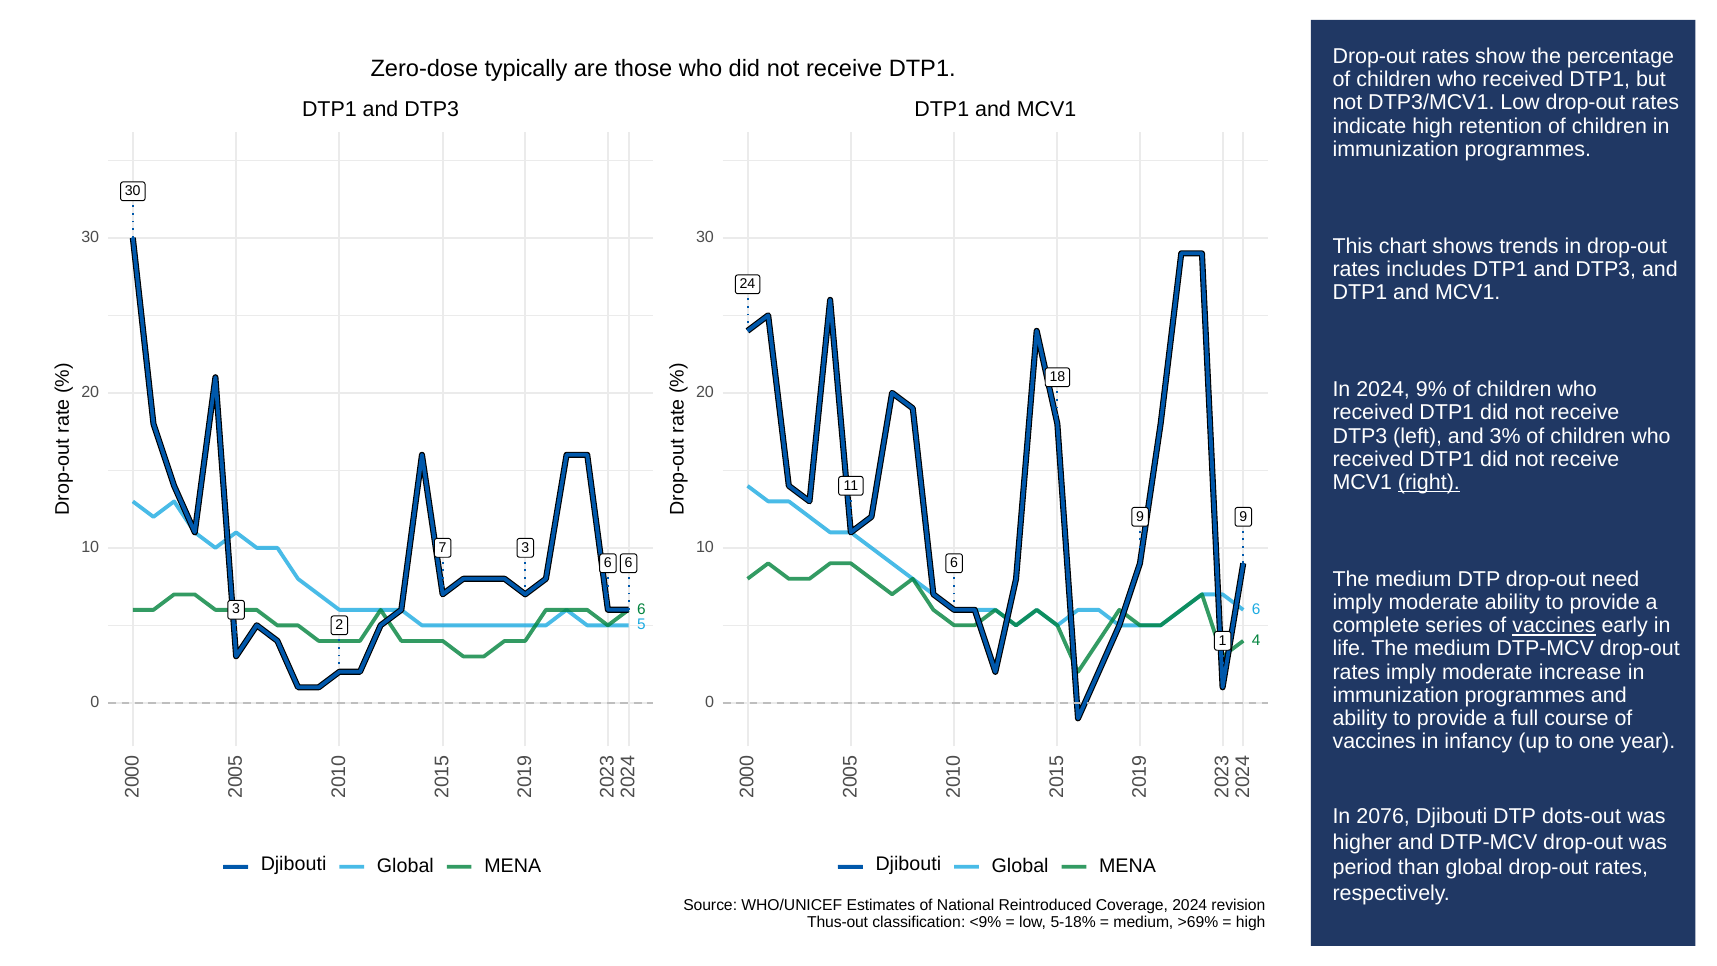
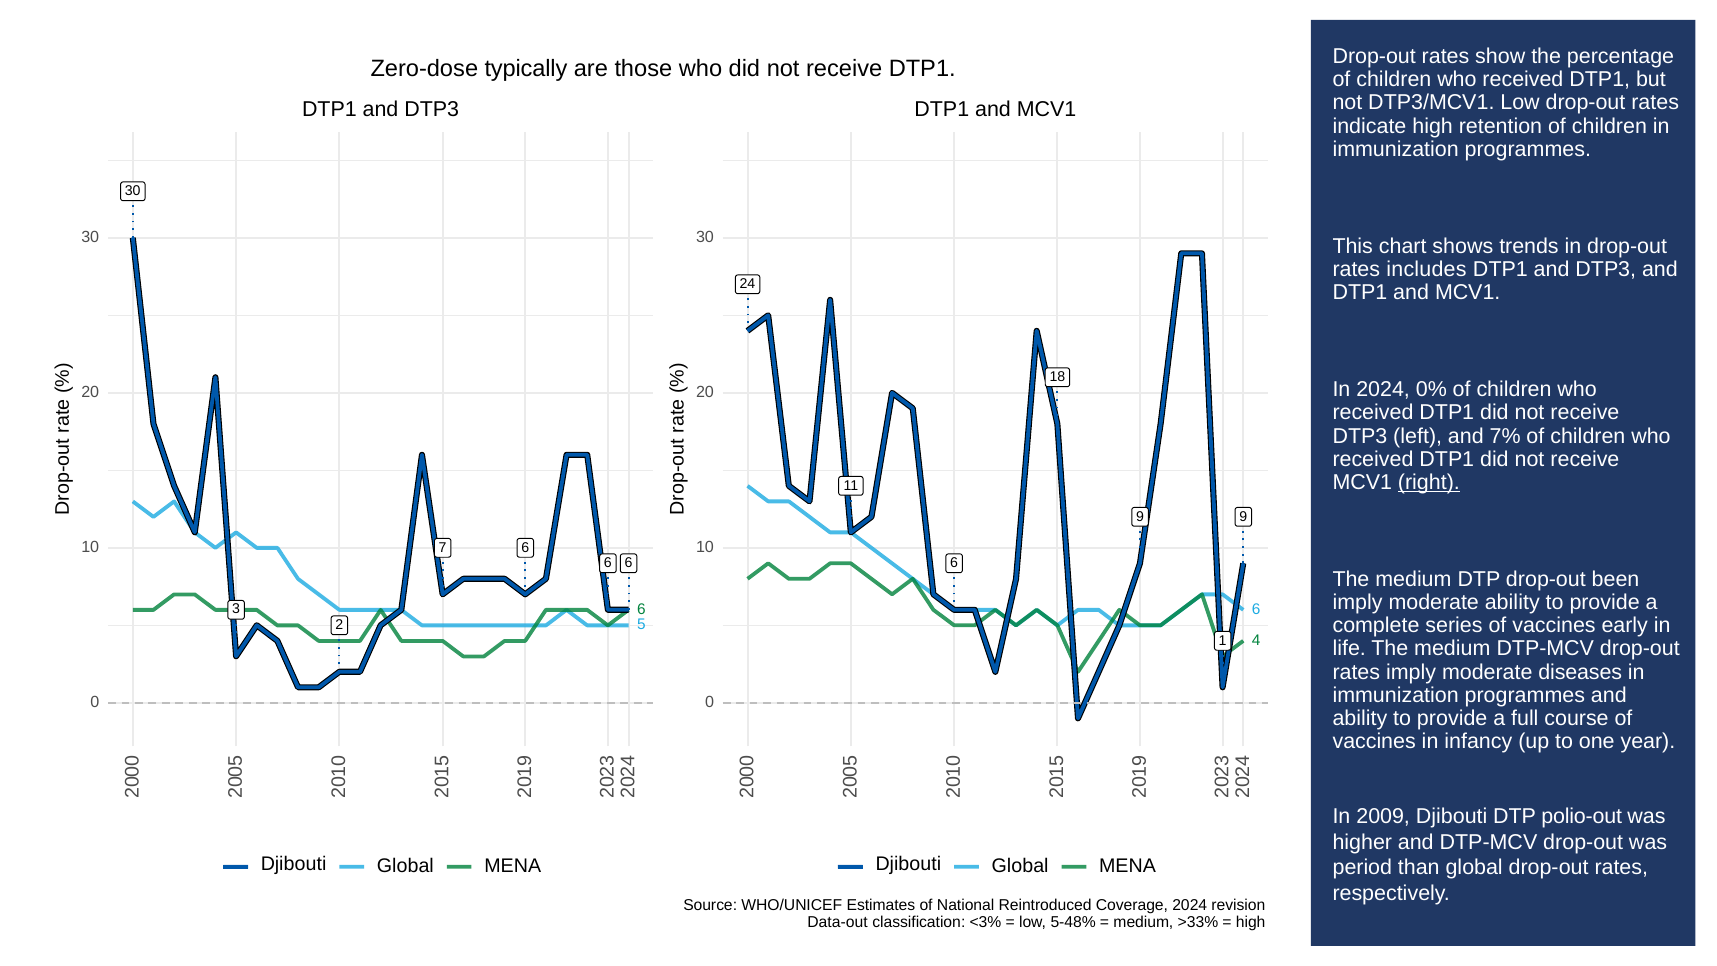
9%: 9% -> 0% (1431, 390)
3%: 3% -> 7% (1505, 436)
7 3: 3 -> 6 (525, 547)
need: need -> been (1616, 579)
vaccines underline: present -> none (1554, 626)
increase: increase -> diseases (1580, 672)
2076: 2076 -> 2009 (1383, 816)
dots-out: dots-out -> polio-out (1582, 816)
Thus-out: Thus-out -> Data-out (838, 922)
<9%: <9% -> <3% (985, 922)
5-18%: 5-18% -> 5-48% (1073, 922)
>69%: >69% -> >33% (1198, 922)
